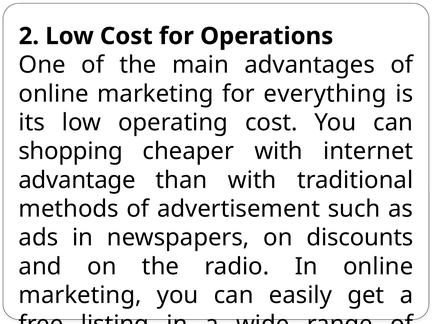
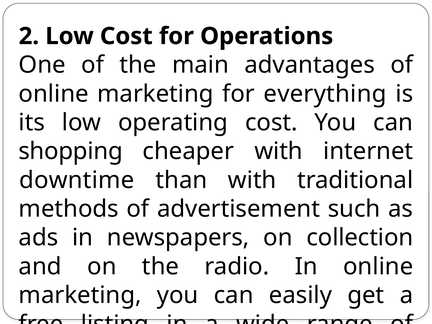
advantage: advantage -> downtime (77, 180)
discounts: discounts -> collection (360, 238)
